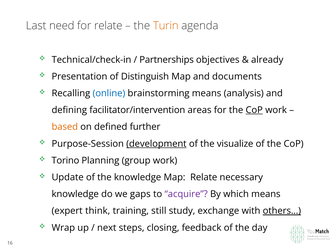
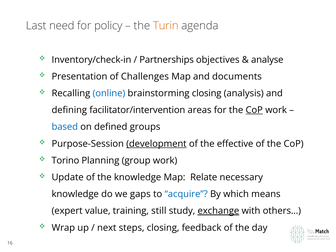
for relate: relate -> policy (108, 26)
Technical/check-in: Technical/check-in -> Inventory/check-in (91, 60)
already: already -> analyse (267, 60)
Distinguish: Distinguish -> Challenges (145, 76)
brainstorming means: means -> closing (207, 93)
based colour: orange -> blue (65, 127)
further: further -> groups (145, 127)
visualize: visualize -> effective (235, 144)
acquire colour: purple -> blue (186, 194)
think: think -> value (98, 211)
exchange underline: none -> present (218, 211)
others… underline: present -> none (282, 211)
